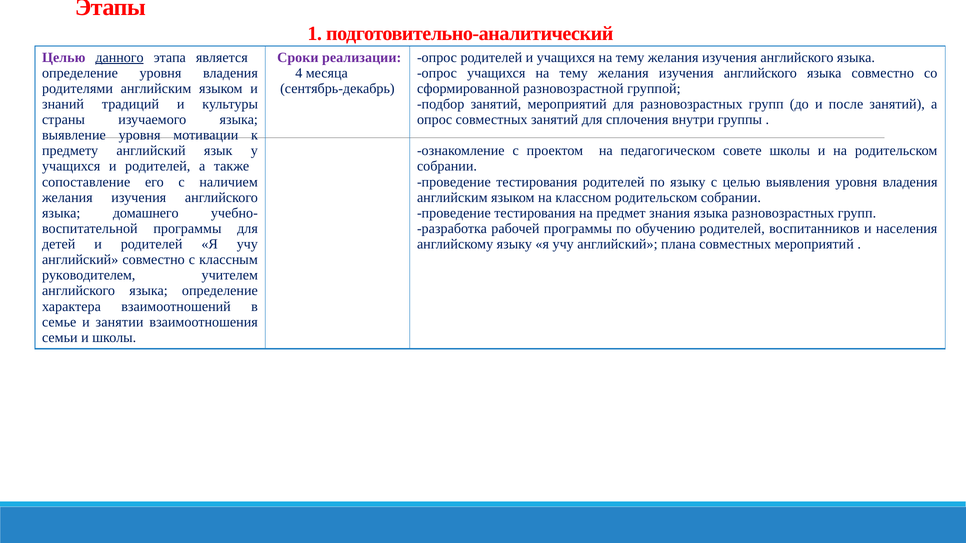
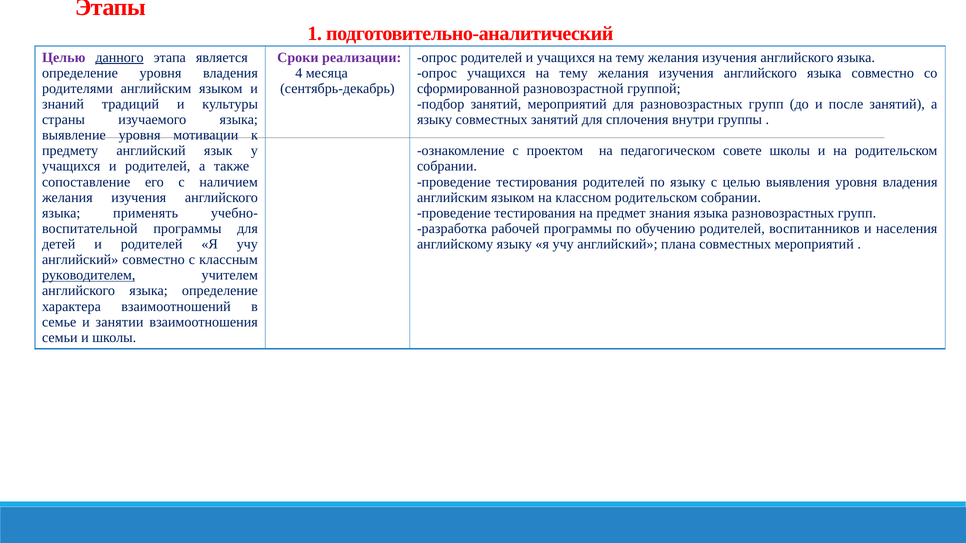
опрос: опрос -> языку (435, 120)
домашнего: домашнего -> применять (146, 213)
руководителем underline: none -> present (89, 275)
